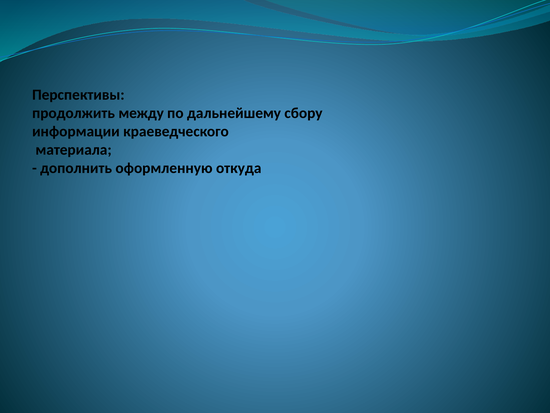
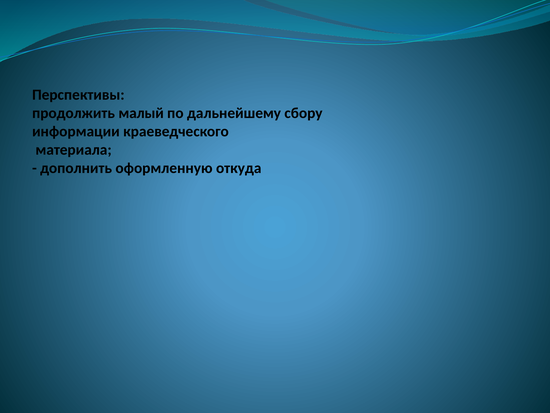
между: между -> малый (141, 113)
